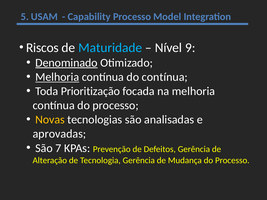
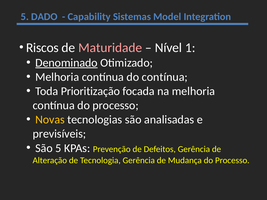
USAM: USAM -> DADO (44, 17)
Capability Processo: Processo -> Sistemas (132, 17)
Maturidade colour: light blue -> pink (110, 48)
9: 9 -> 1 (190, 48)
Melhoria underline: present -> none (57, 77)
aprovadas: aprovadas -> previsíveis (59, 134)
São 7: 7 -> 5 (58, 148)
